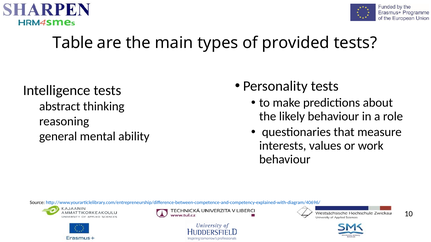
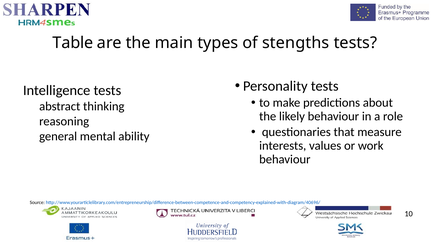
provided: provided -> stengths (296, 43)
